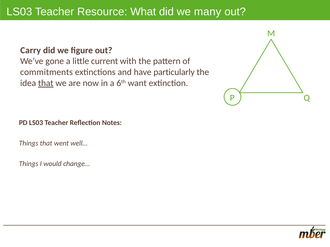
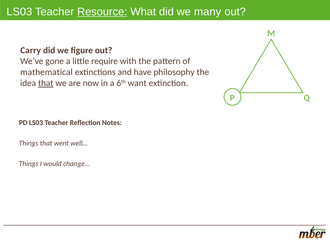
Resource underline: none -> present (102, 12)
current: current -> require (105, 61)
commitments: commitments -> mathematical (46, 72)
particularly: particularly -> philosophy (174, 72)
